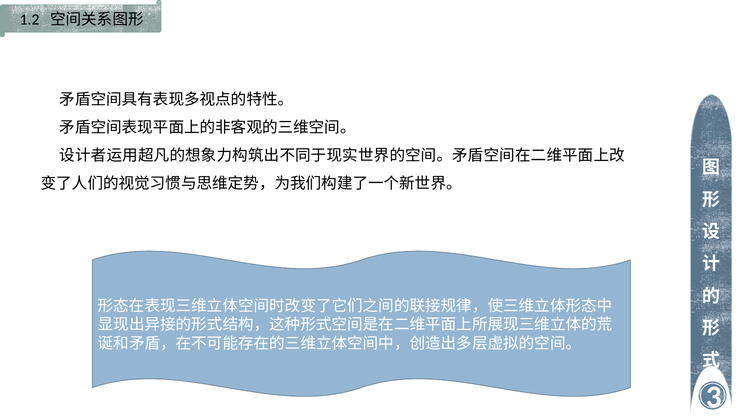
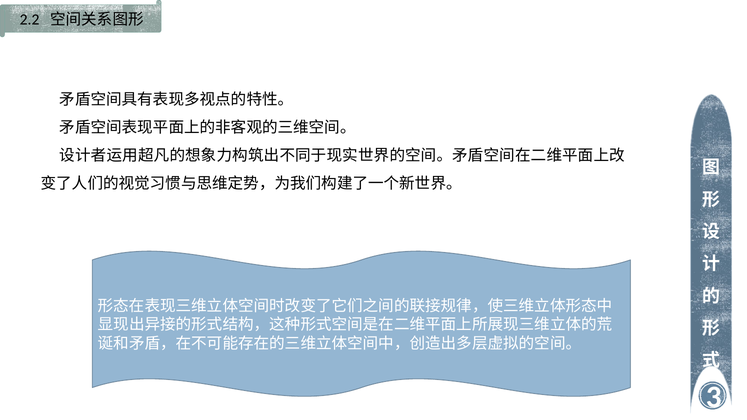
1.2: 1.2 -> 2.2 (30, 20)
